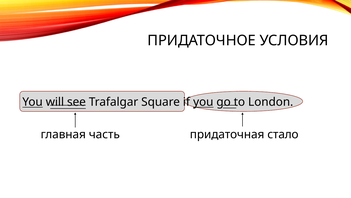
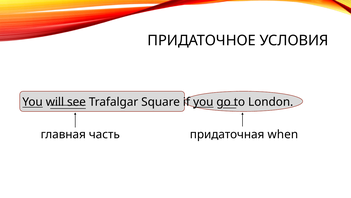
стало: стало -> when (283, 134)
